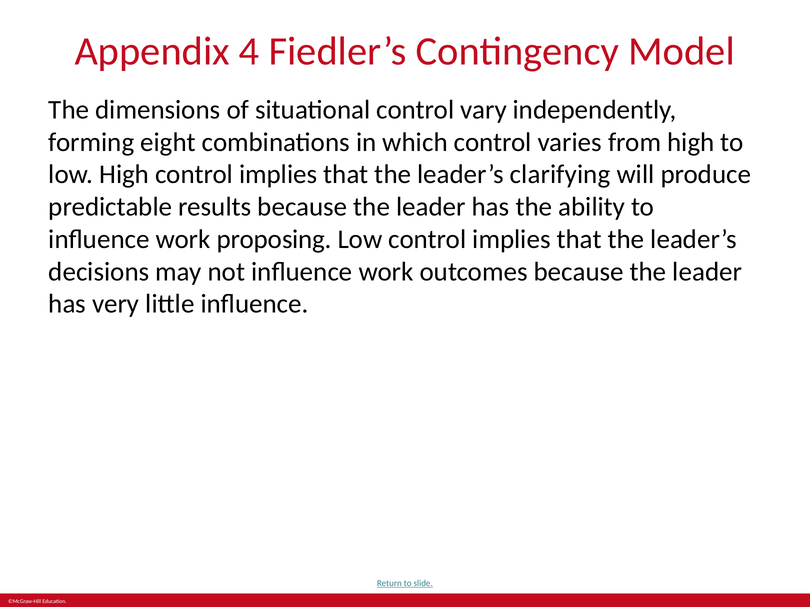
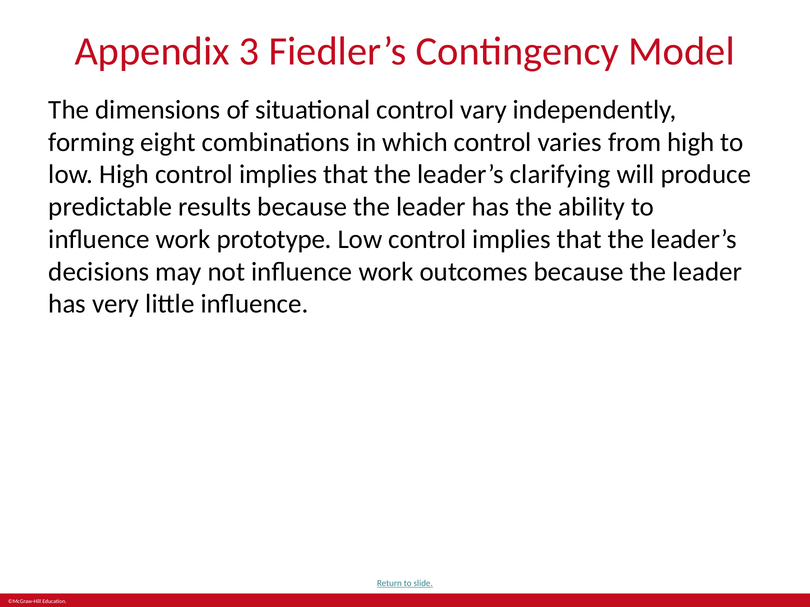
4: 4 -> 3 (249, 51)
proposing: proposing -> prototype (274, 239)
